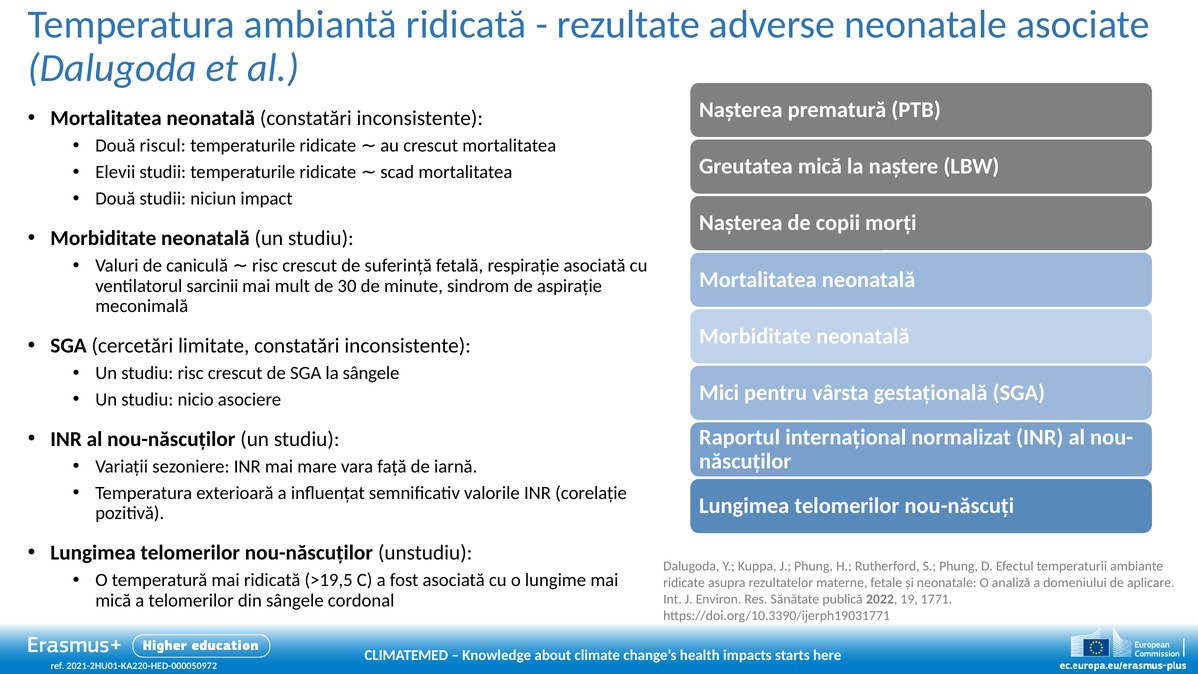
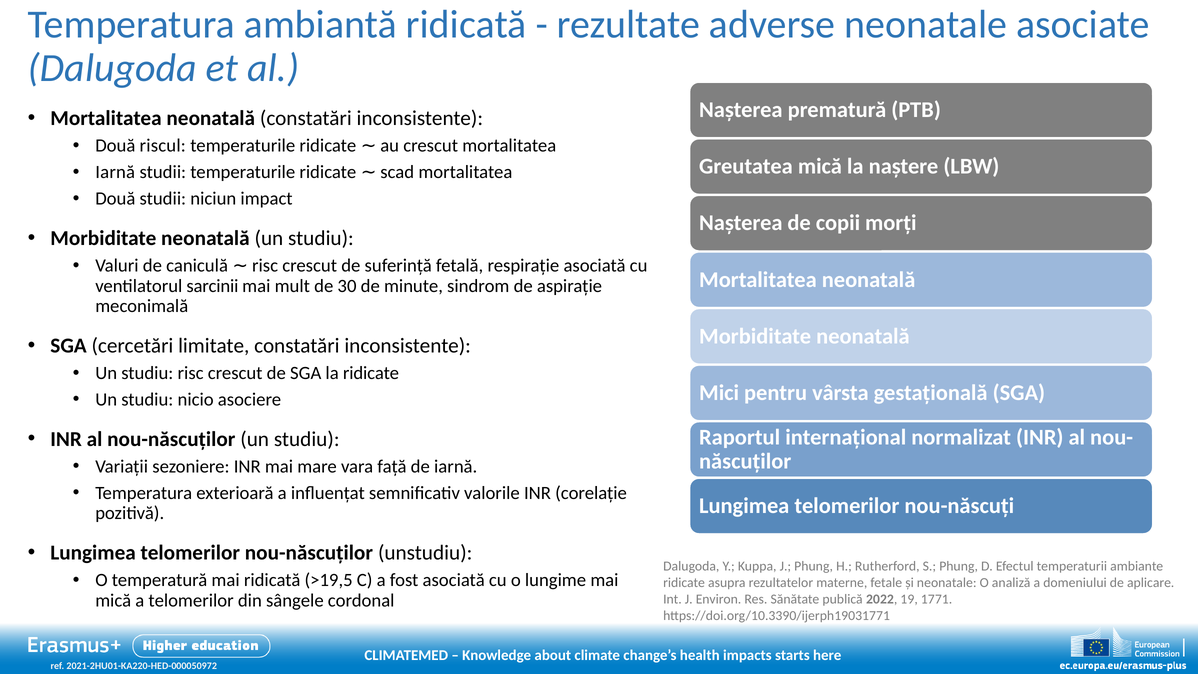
Elevii: Elevii -> Iarnă (115, 172)
la sângele: sângele -> ridicate (371, 373)
